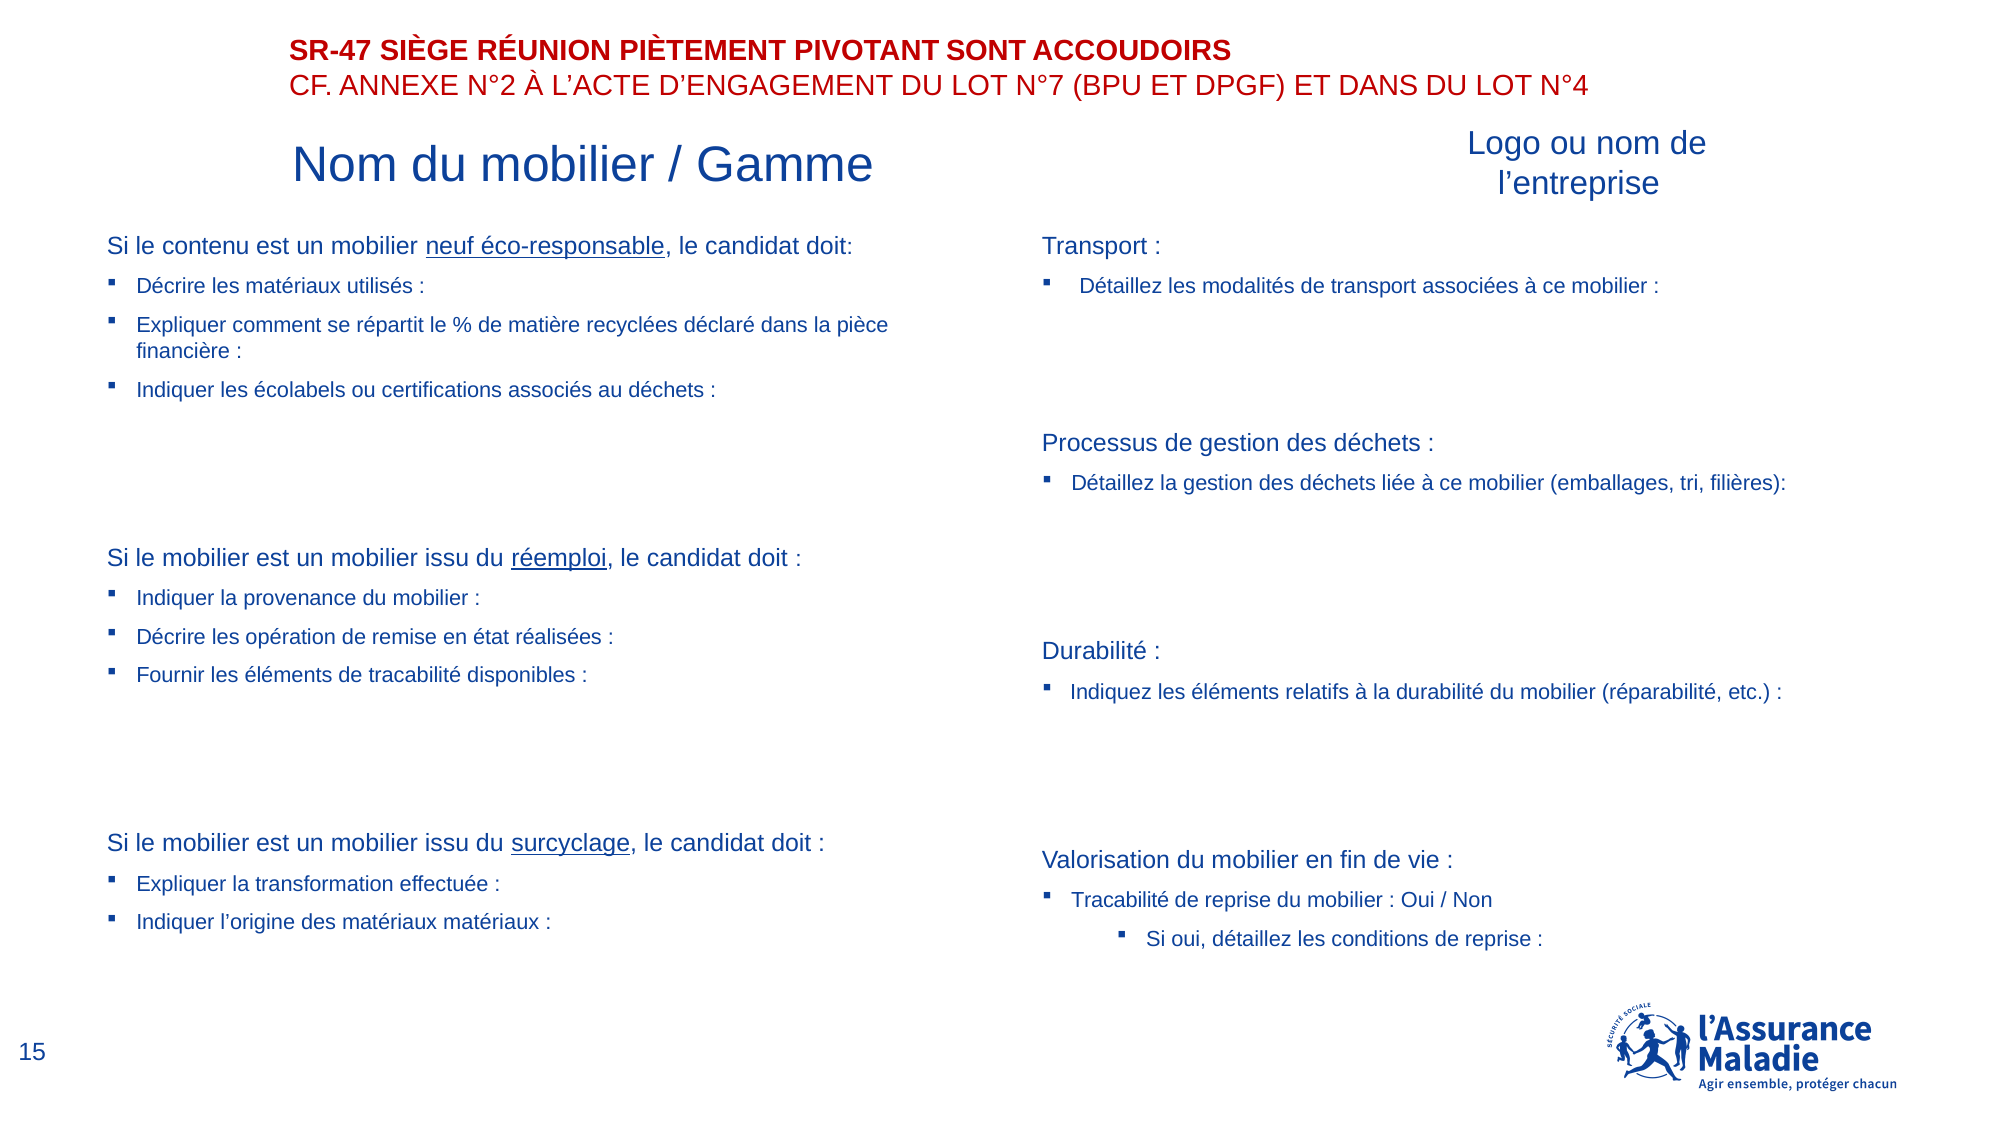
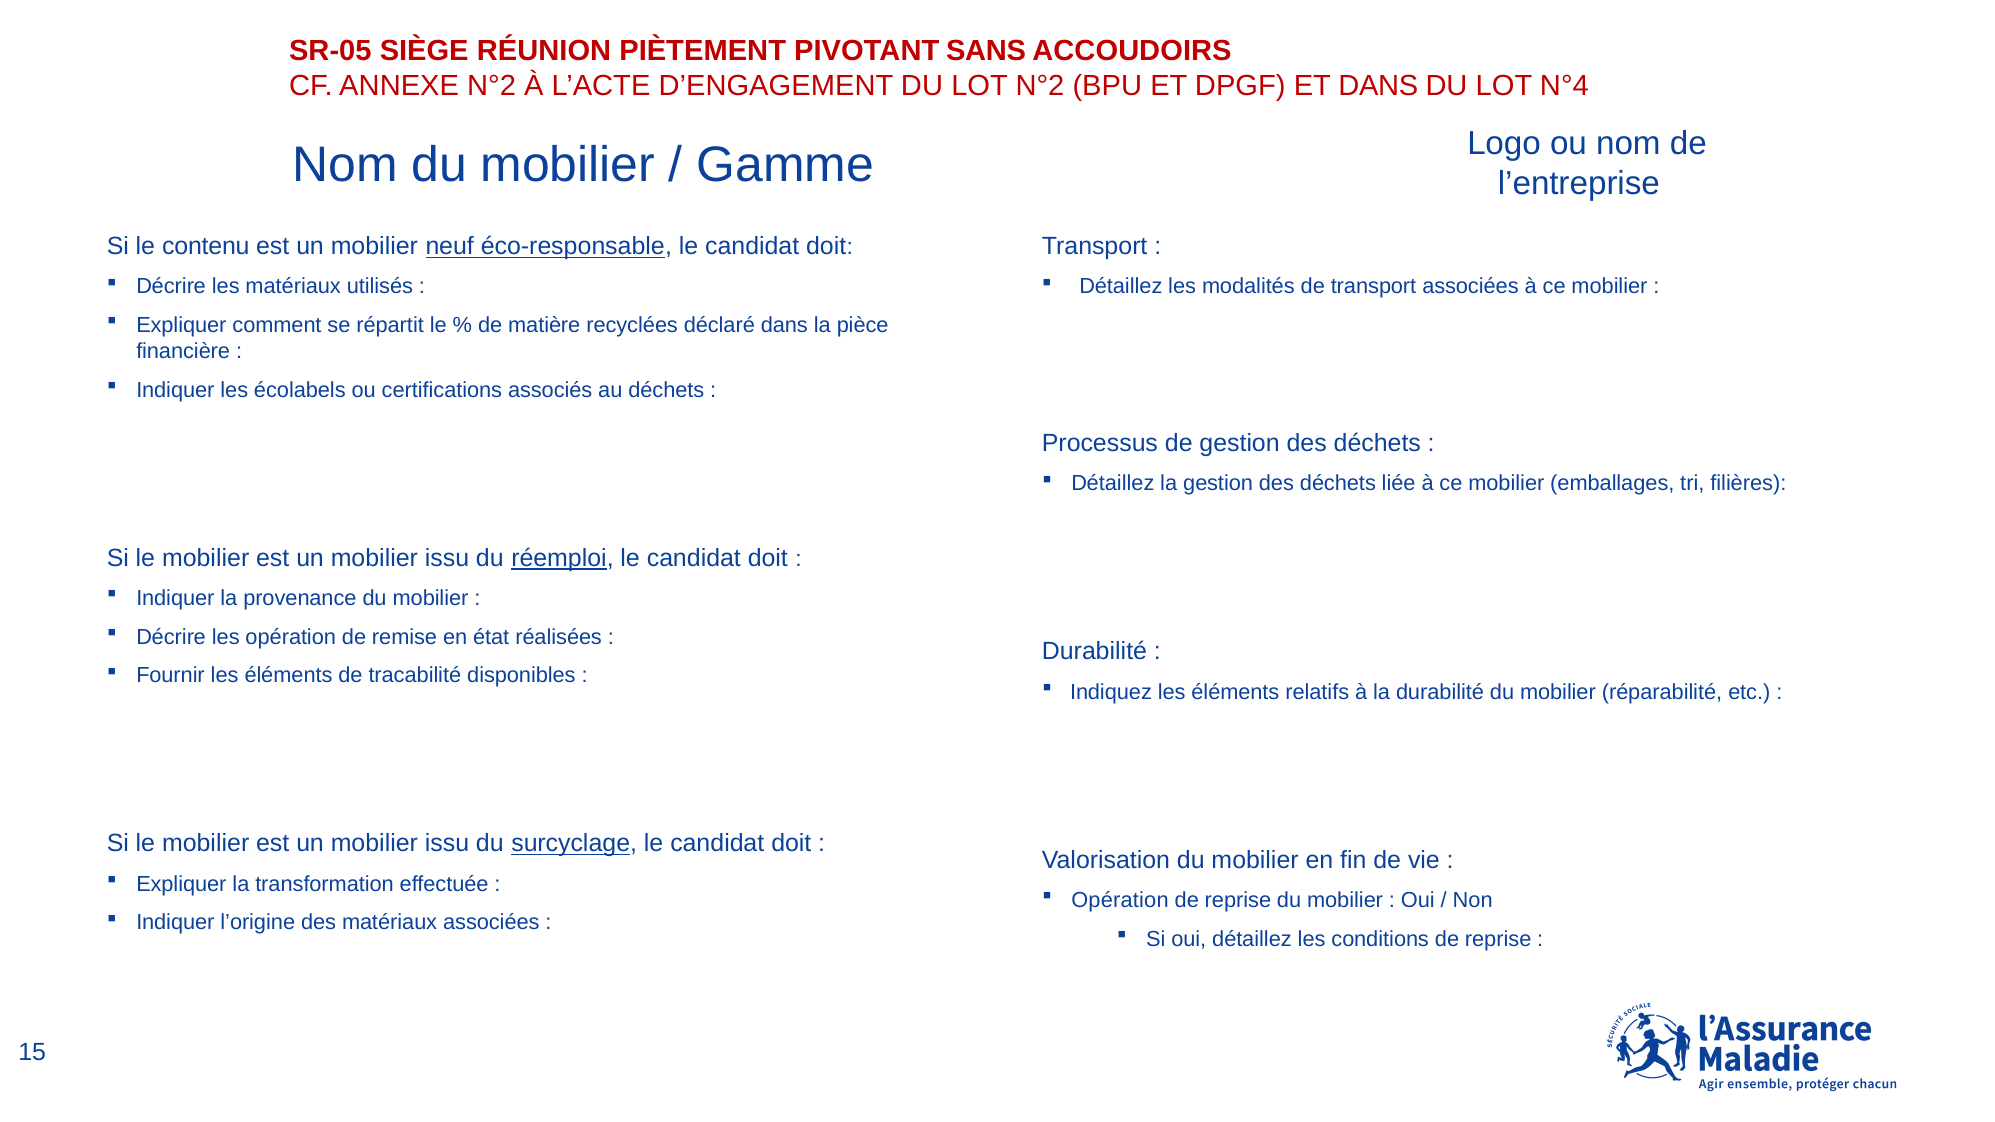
SR-47: SR-47 -> SR-05 (330, 51)
SONT: SONT -> SANS (986, 51)
LOT N°7: N°7 -> N°2 (1040, 86)
Tracabilité: Tracabilité -> Opération (1120, 900)
matériaux matériaux: matériaux -> associées (491, 923)
